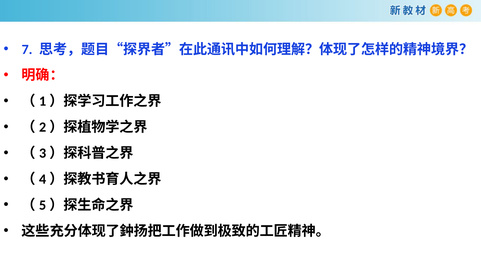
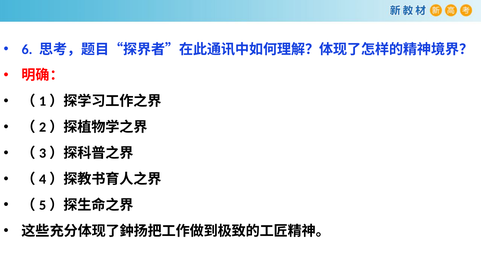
7: 7 -> 6 (27, 49)
